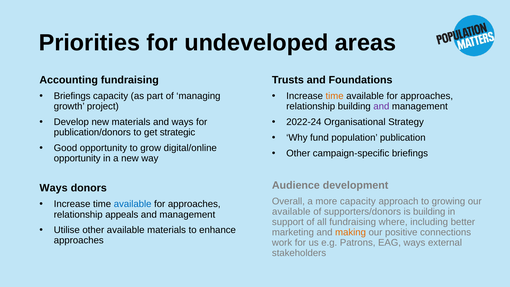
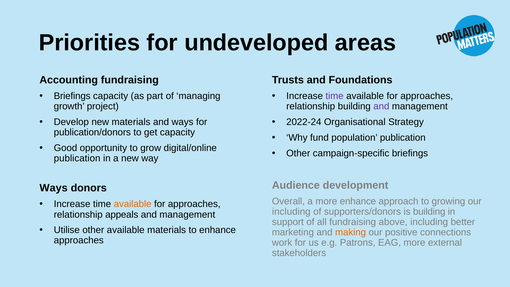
time colour: orange -> purple (335, 96)
get strategic: strategic -> capacity (177, 132)
opportunity: opportunity -> publication (77, 158)
more capacity: capacity -> enhance (358, 201)
available colour: blue -> orange (133, 204)
available: available -> including (291, 212)
where: where -> above (393, 222)
EAG ways: ways -> more (414, 243)
